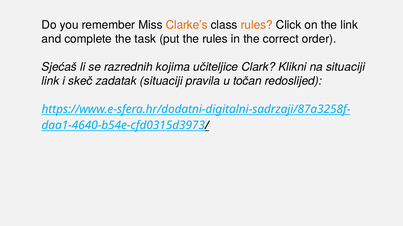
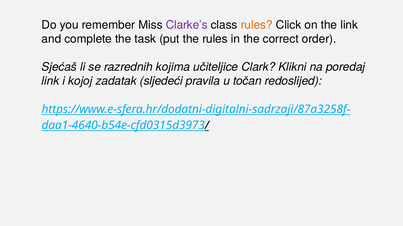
Clarke’s colour: orange -> purple (187, 25)
na situaciji: situaciji -> poredaj (346, 67)
skeč: skeč -> kojoj (80, 81)
zadatak situaciji: situaciji -> sljedeći (161, 81)
